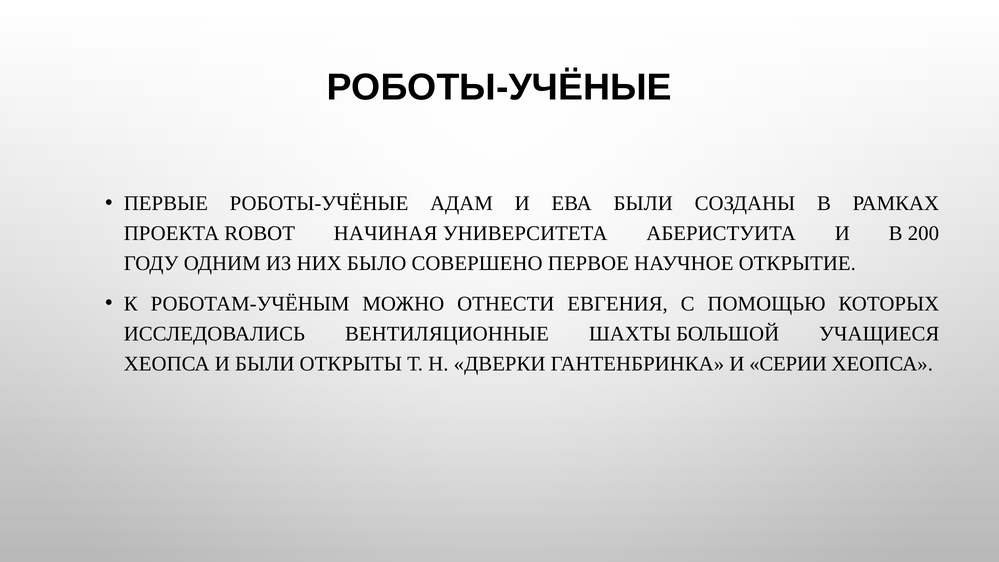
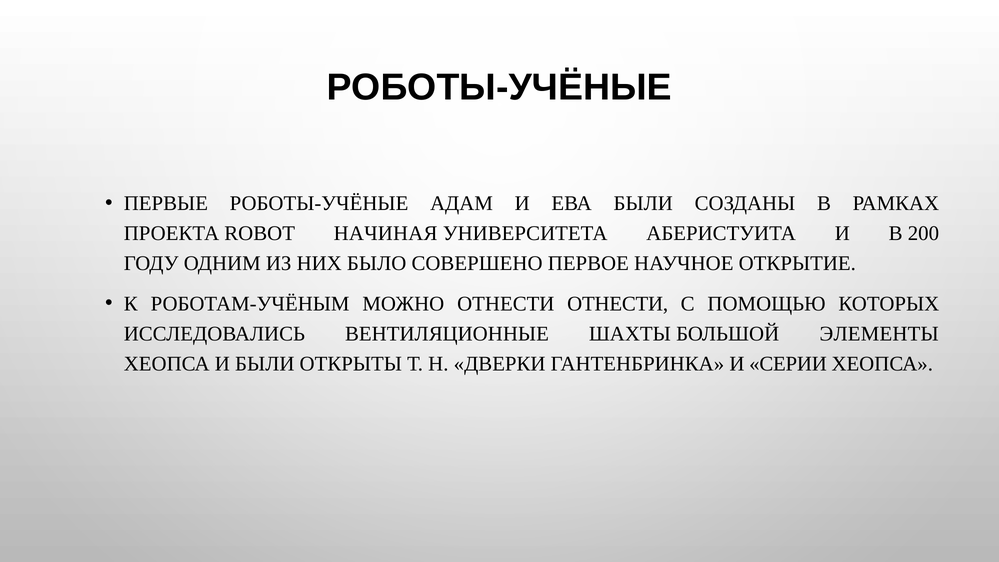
ОТНЕСТИ ЕВГЕНИЯ: ЕВГЕНИЯ -> ОТНЕСТИ (618, 304)
УЧАЩИЕСЯ: УЧАЩИЕСЯ -> ЭЛЕМЕНТЫ (879, 334)
